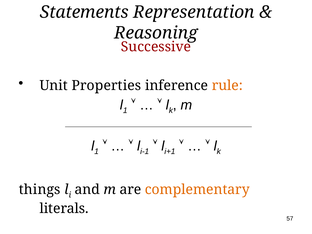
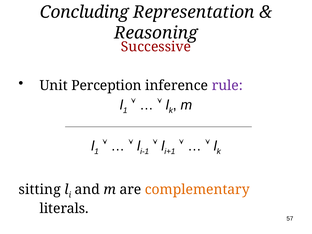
Statements: Statements -> Concluding (84, 12)
Properties: Properties -> Perception (106, 86)
rule colour: orange -> purple (227, 86)
things: things -> sitting (40, 190)
